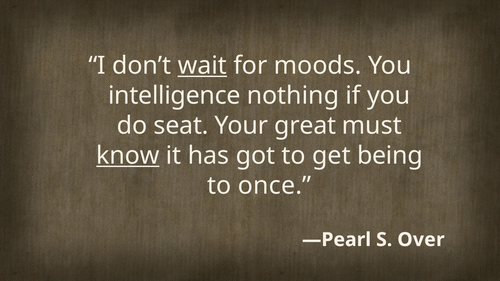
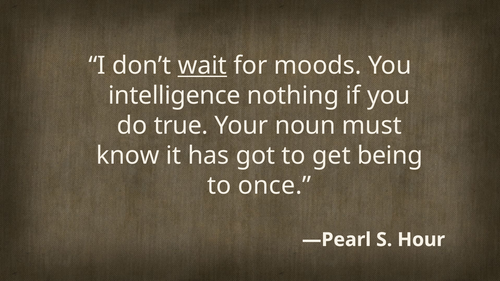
seat: seat -> true (181, 126)
great: great -> noun (305, 126)
know underline: present -> none (128, 156)
Over: Over -> Hour (421, 240)
